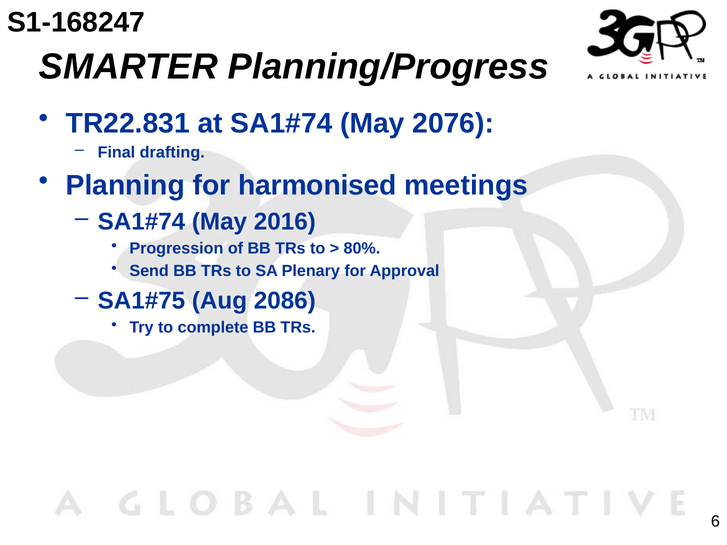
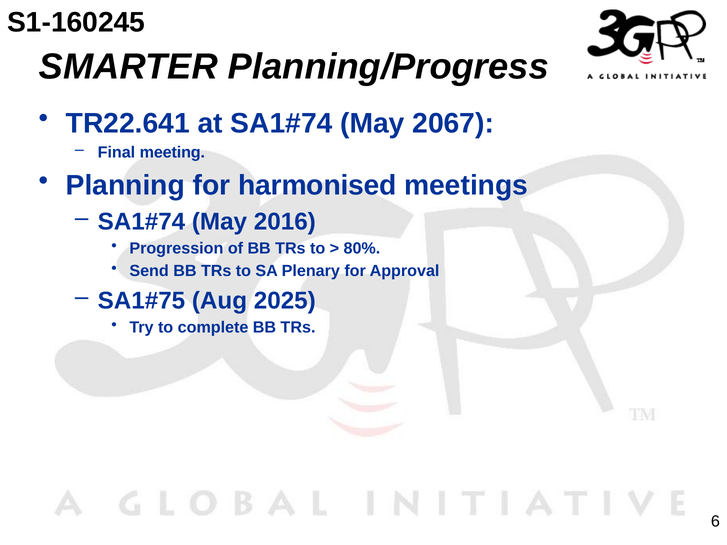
S1-168247: S1-168247 -> S1-160245 (76, 23)
TR22.831: TR22.831 -> TR22.641 (128, 123)
2076: 2076 -> 2067 (453, 123)
drafting: drafting -> meeting (172, 152)
2086: 2086 -> 2025 (285, 301)
